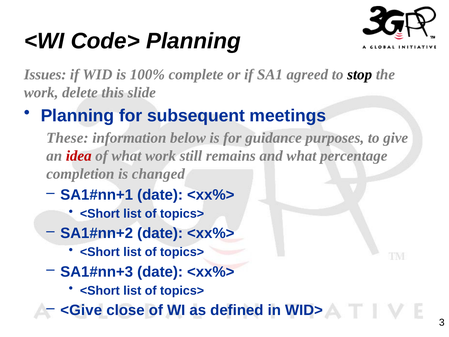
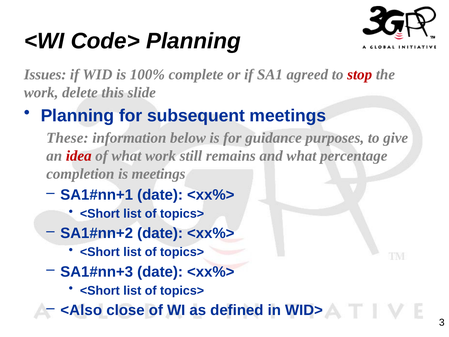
stop colour: black -> red (360, 74)
is changed: changed -> meetings (159, 174)
<Give: <Give -> <Also (81, 310)
